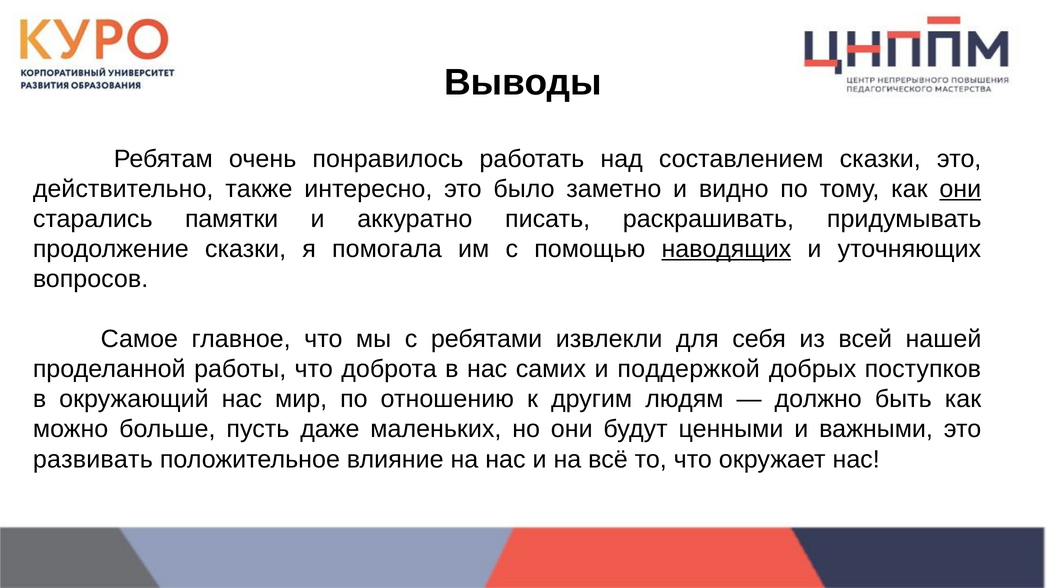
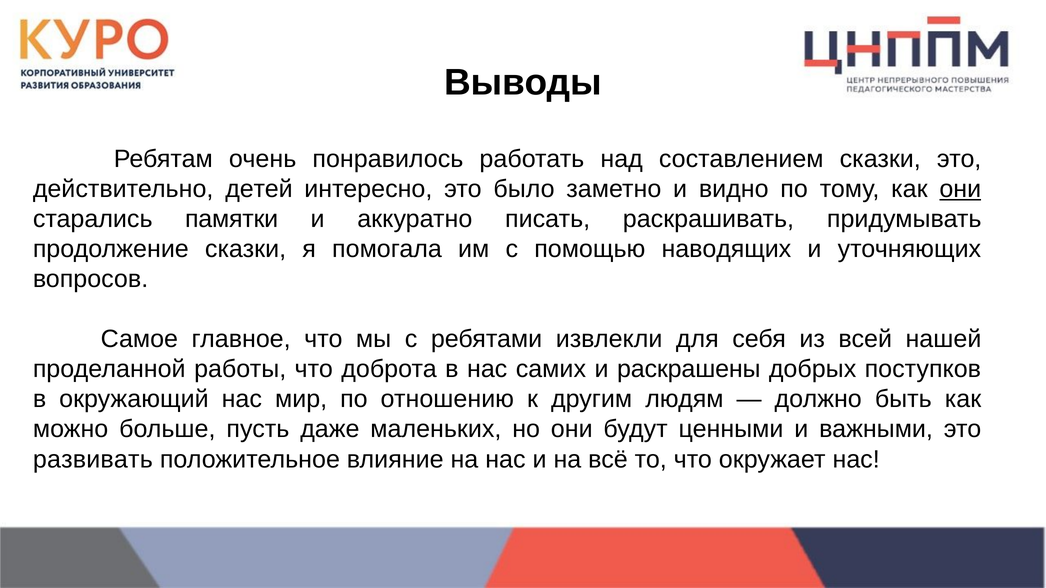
также: также -> детей (259, 189)
наводящих underline: present -> none (726, 249)
поддержкой: поддержкой -> раскрашены (689, 369)
